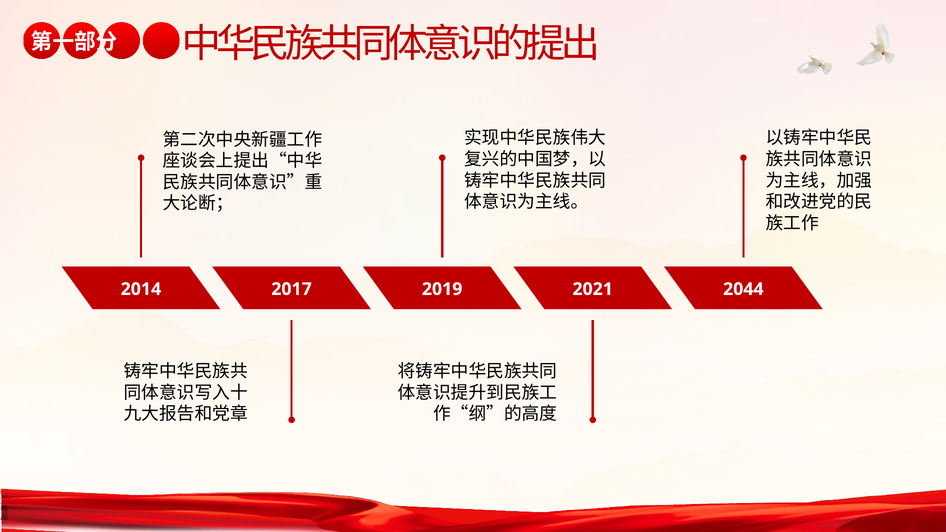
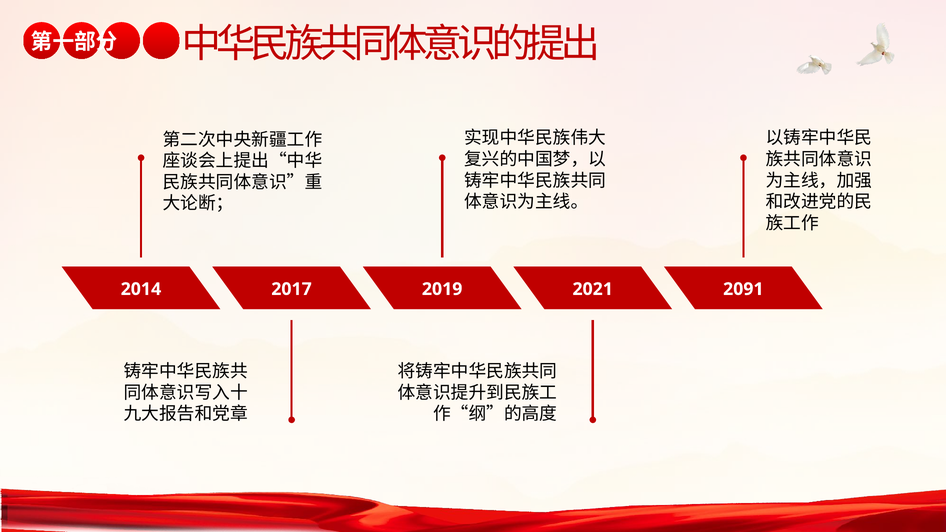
2044: 2044 -> 2091 (743, 289)
